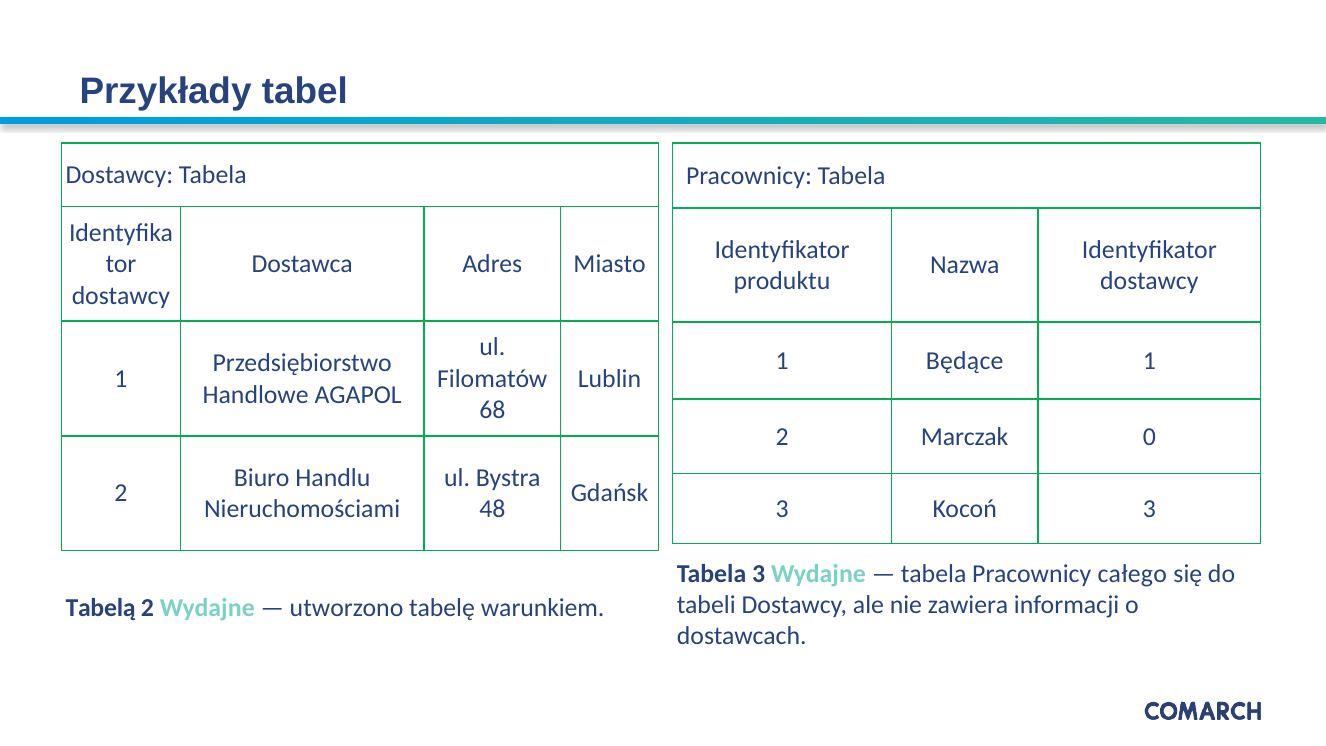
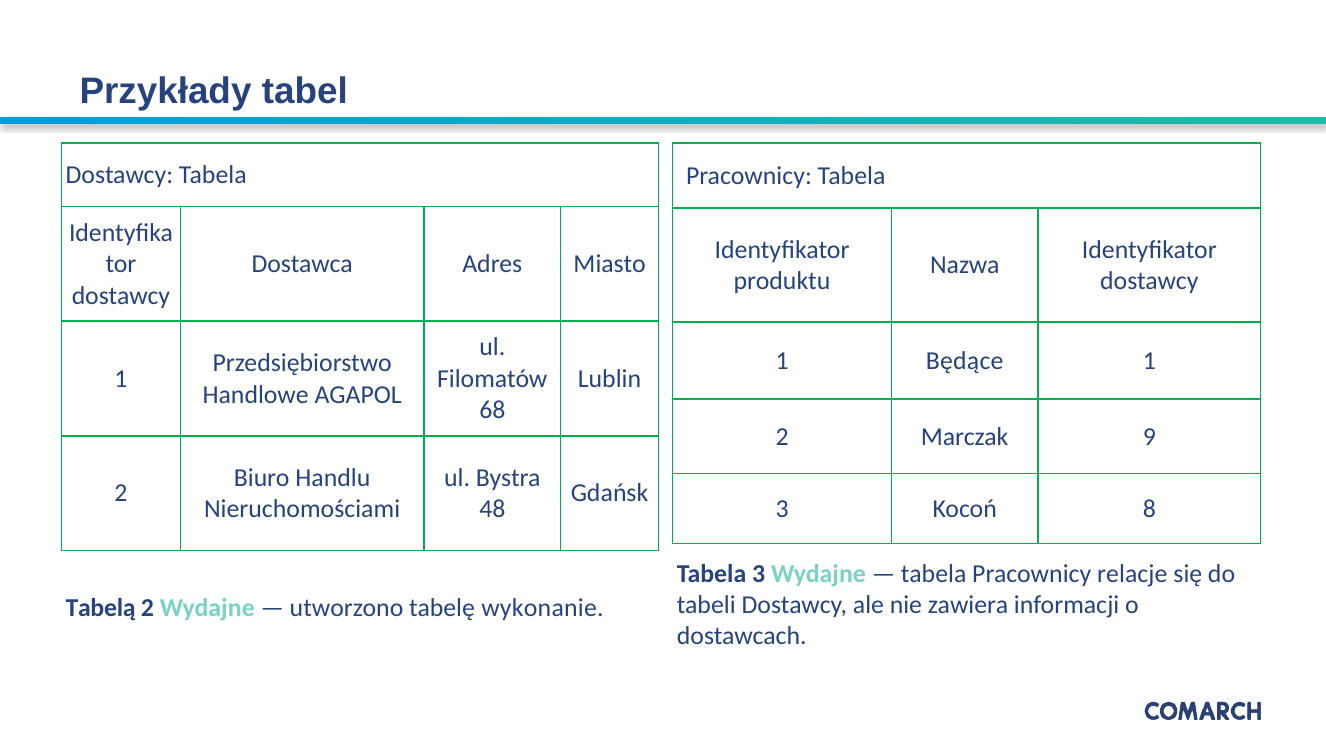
0: 0 -> 9 (1149, 436)
Kocoń 3: 3 -> 8 (1149, 509)
całego: całego -> relacje (1132, 574)
warunkiem: warunkiem -> wykonanie (542, 608)
